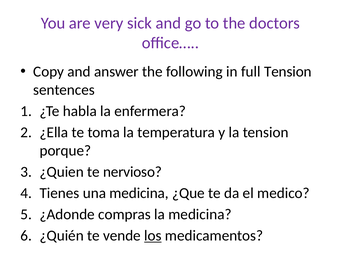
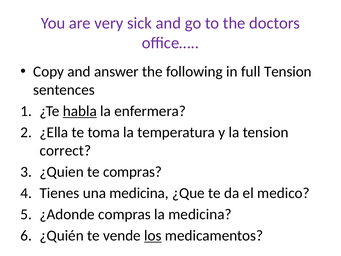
habla underline: none -> present (80, 111)
porque: porque -> correct (65, 150)
te nervioso: nervioso -> compras (132, 172)
